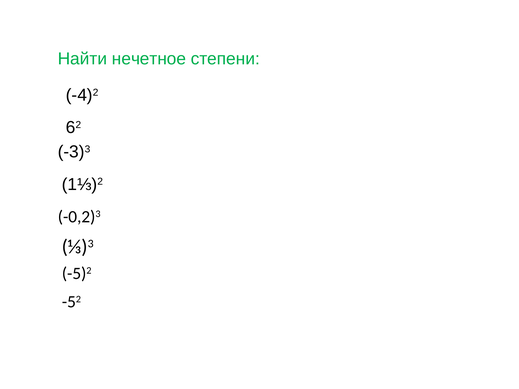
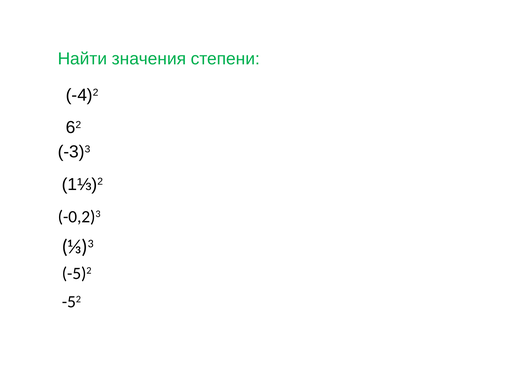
нечетное: нечетное -> значения (149, 59)
